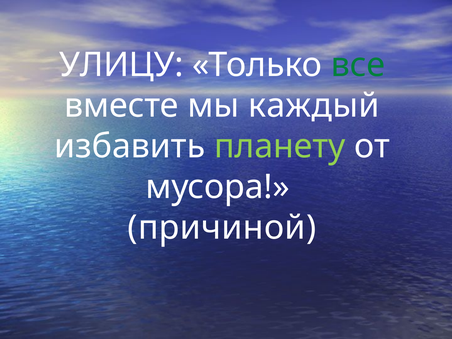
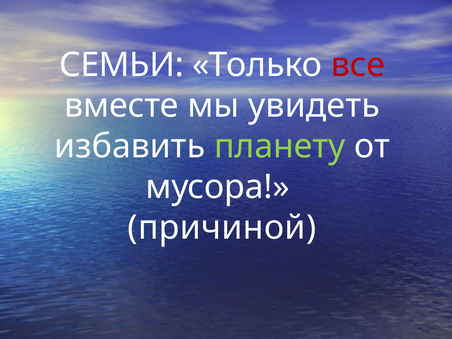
УЛИЦУ: УЛИЦУ -> СЕМЬИ (121, 65)
все colour: green -> red (358, 65)
каждый: каждый -> увидеть (314, 105)
